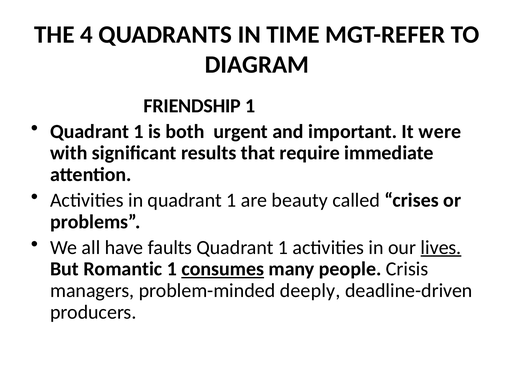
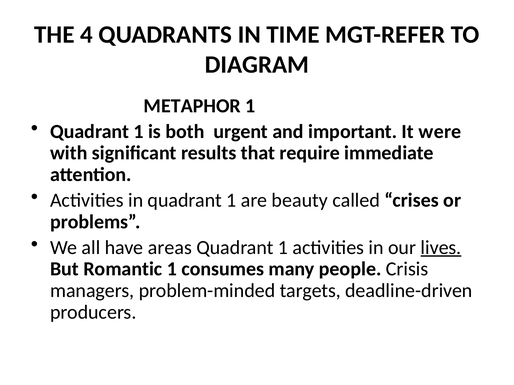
FRIENDSHIP: FRIENDSHIP -> METAPHOR (192, 106)
faults: faults -> areas (170, 248)
consumes underline: present -> none (223, 269)
deeply: deeply -> targets (310, 291)
